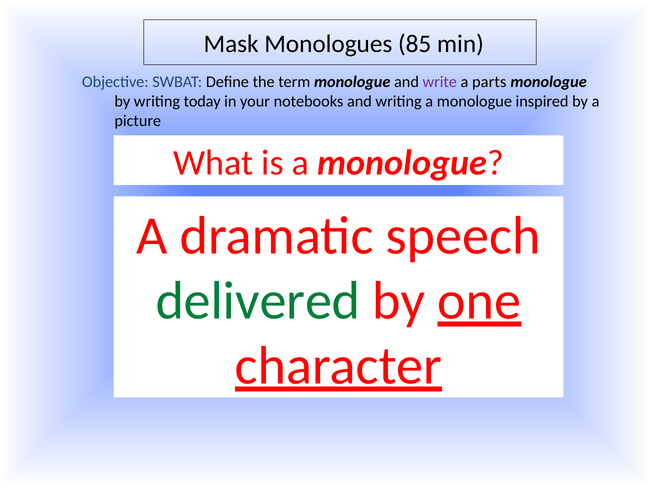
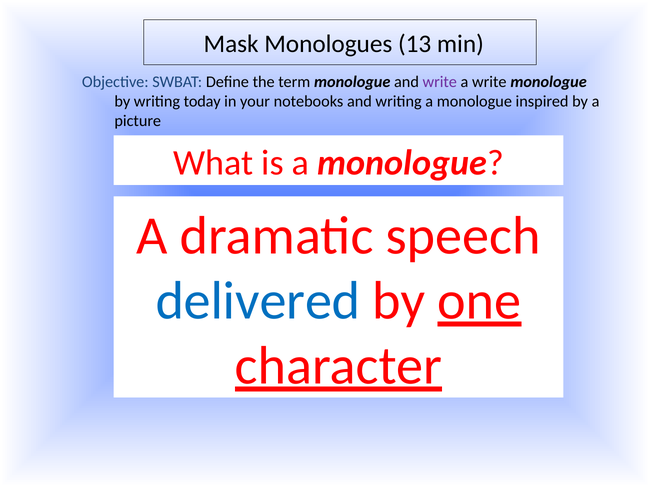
85: 85 -> 13 (415, 44)
a parts: parts -> write (489, 82)
delivered colour: green -> blue (258, 301)
